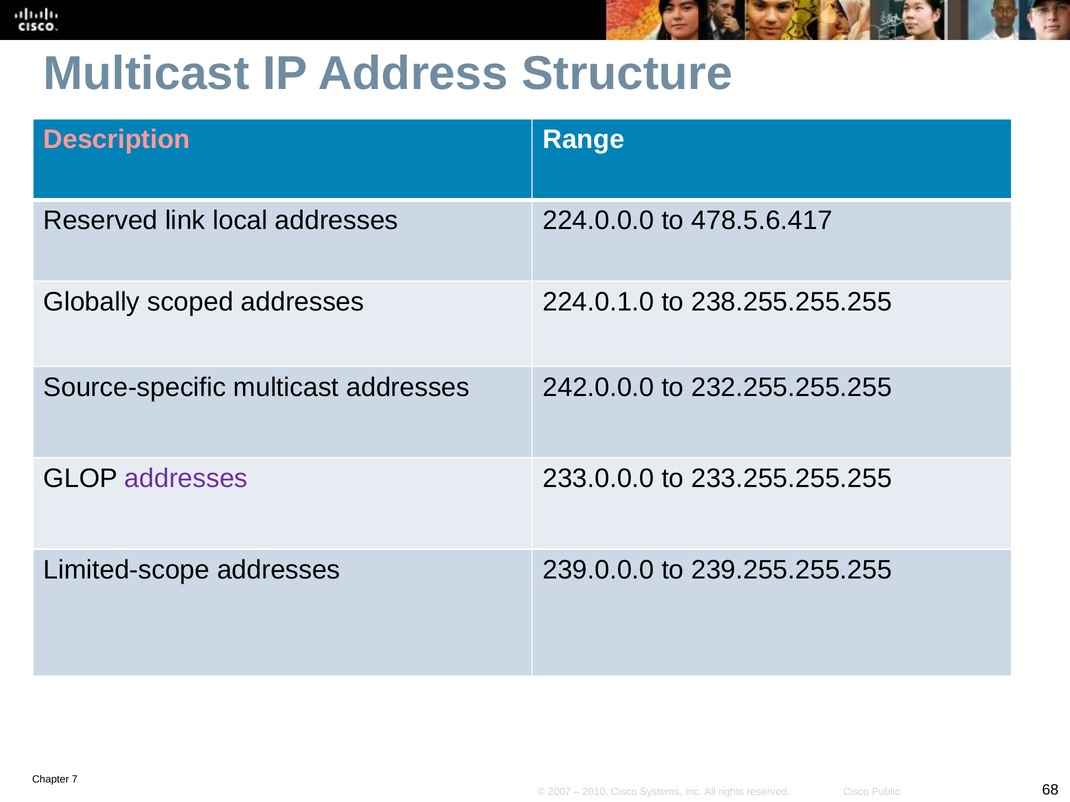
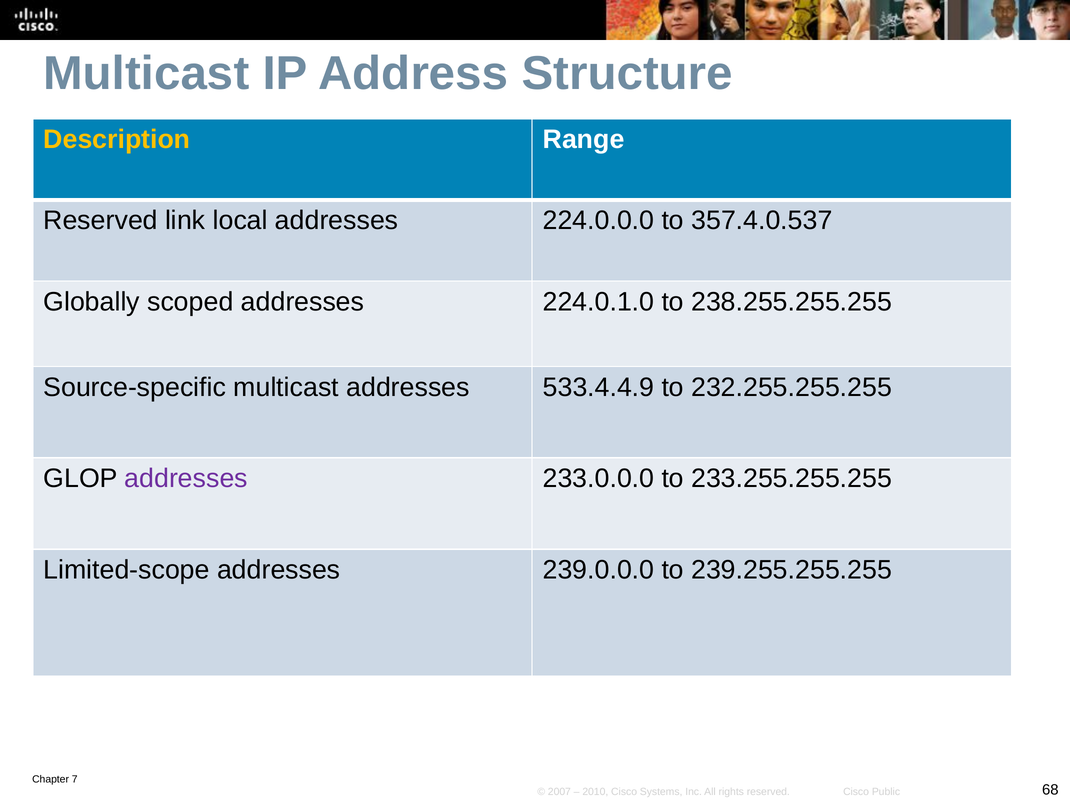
Description colour: pink -> yellow (117, 140)
478.5.6.417: 478.5.6.417 -> 357.4.0.537 (762, 221)
242.0.0.0: 242.0.0.0 -> 533.4.4.9 (599, 387)
